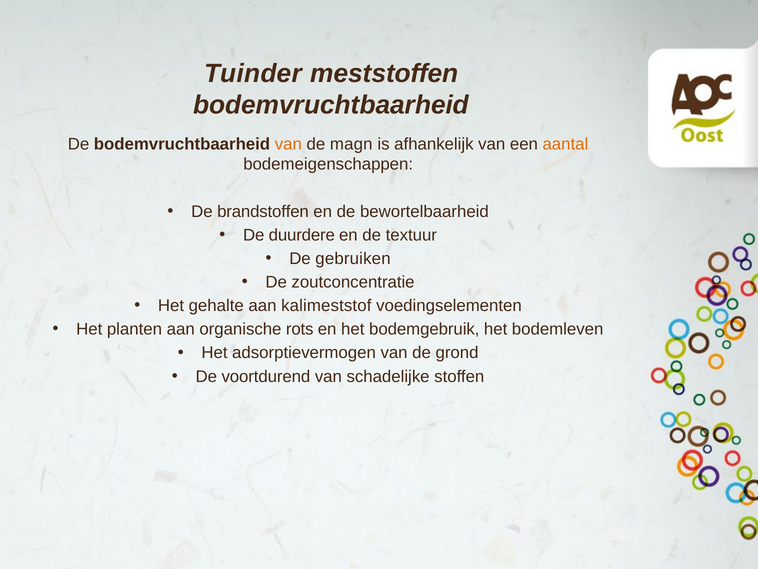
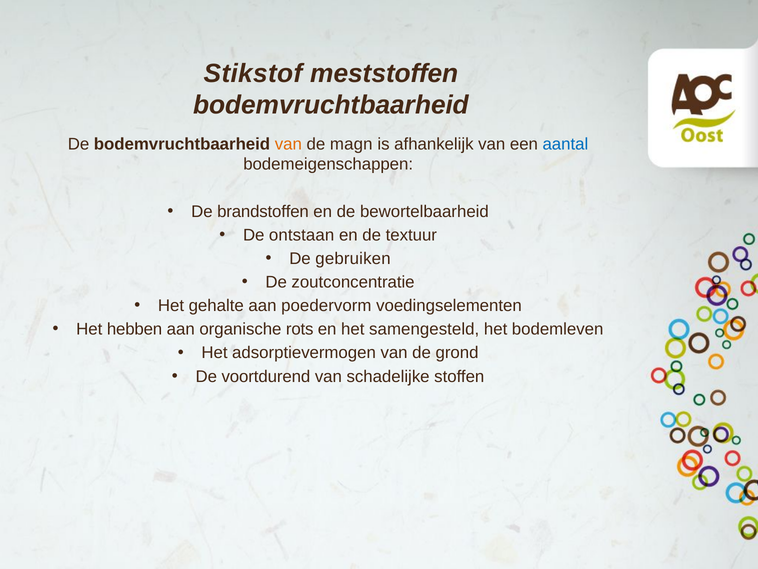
Tuinder: Tuinder -> Stikstof (253, 73)
aantal colour: orange -> blue (565, 144)
duurdere: duurdere -> ontstaan (302, 235)
kalimeststof: kalimeststof -> poedervorm (326, 306)
planten: planten -> hebben (135, 329)
bodemgebruik: bodemgebruik -> samengesteld (424, 329)
